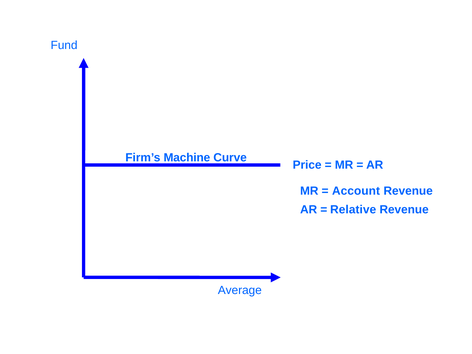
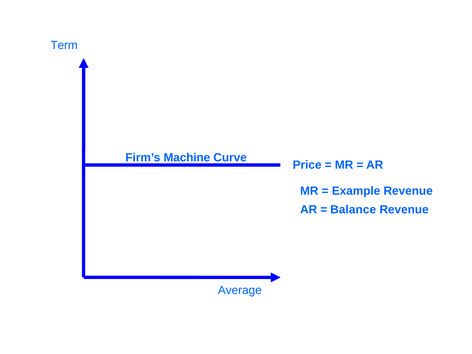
Fund: Fund -> Term (64, 45)
Account: Account -> Example (356, 191)
Relative: Relative -> Balance (353, 210)
